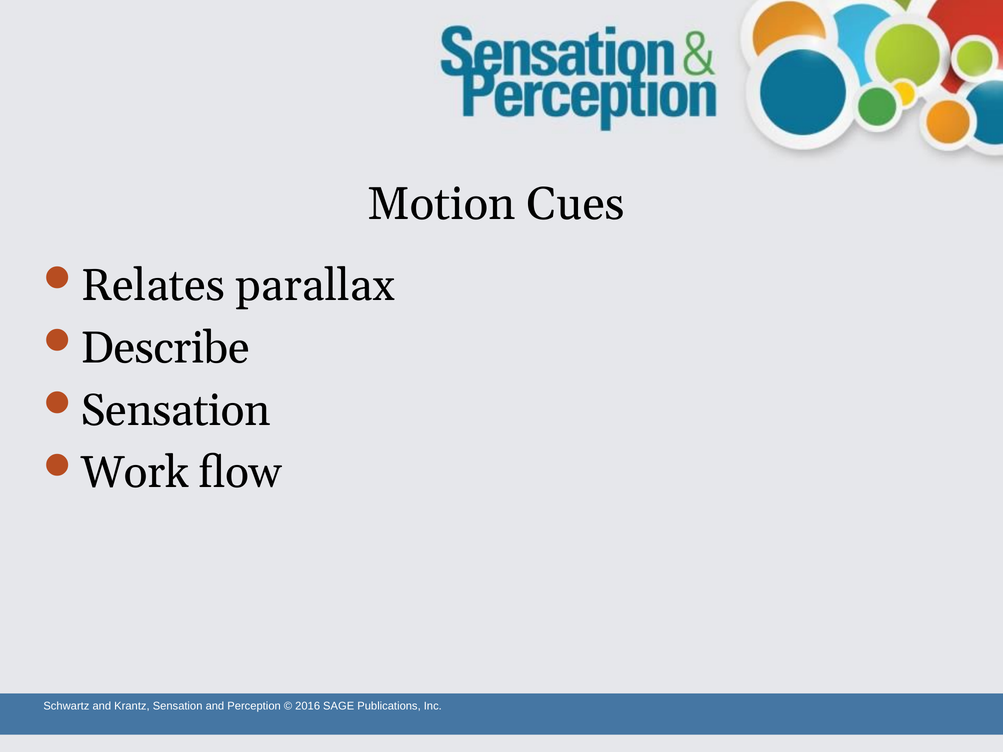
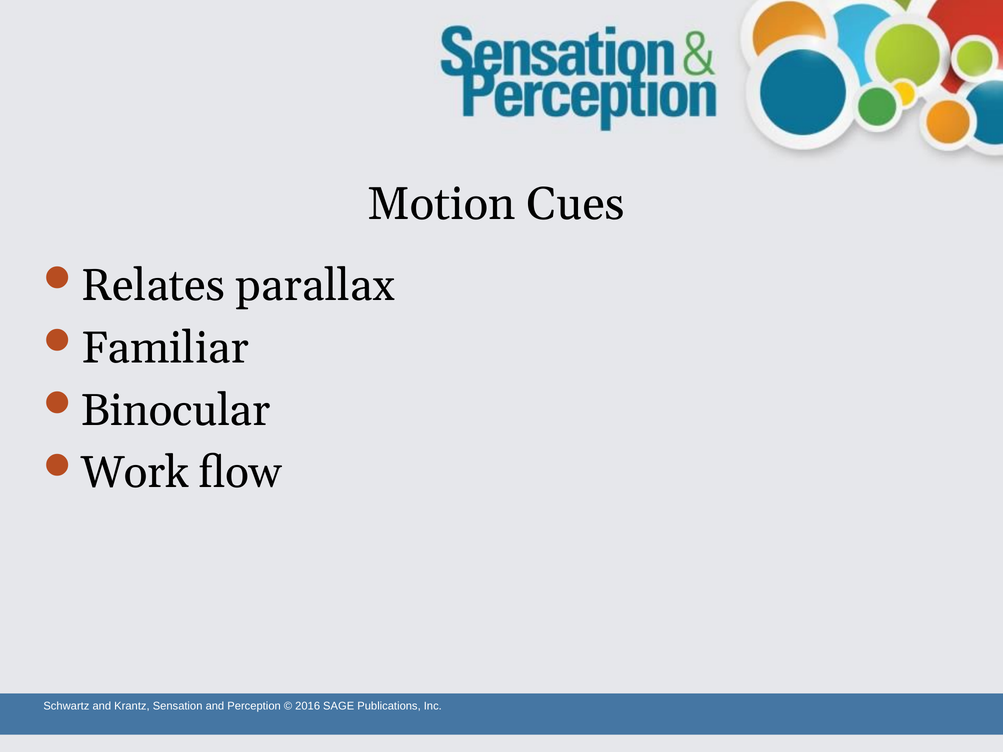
Describe: Describe -> Familiar (165, 348)
Sensation: Sensation -> Binocular (176, 410)
